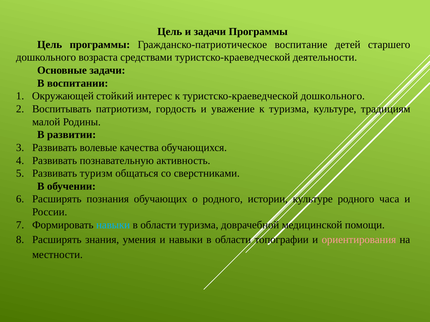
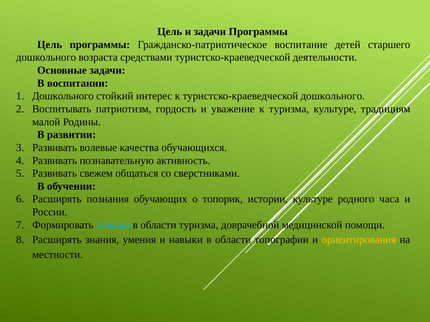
Окружающей: Окружающей -> Дошкольного (63, 96)
туризм: туризм -> свежем (96, 174)
о родного: родного -> топорик (223, 199)
ориентирования colour: pink -> yellow (359, 240)
